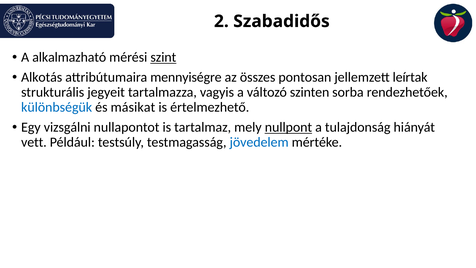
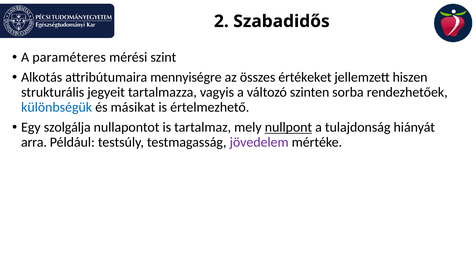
alkalmazható: alkalmazható -> paraméteres (69, 57)
szint underline: present -> none (163, 57)
pontosan: pontosan -> értékeket (305, 77)
leírtak: leírtak -> hiszen (410, 77)
vizsgálni: vizsgálni -> szolgálja (67, 127)
vett: vett -> arra (34, 142)
jövedelem colour: blue -> purple (259, 142)
